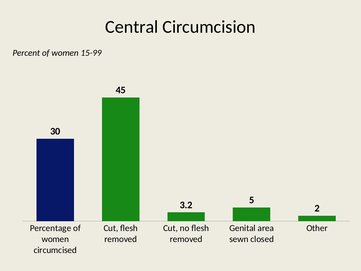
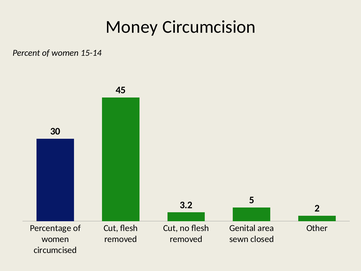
Central: Central -> Money (132, 27)
15-99: 15-99 -> 15-14 (91, 53)
